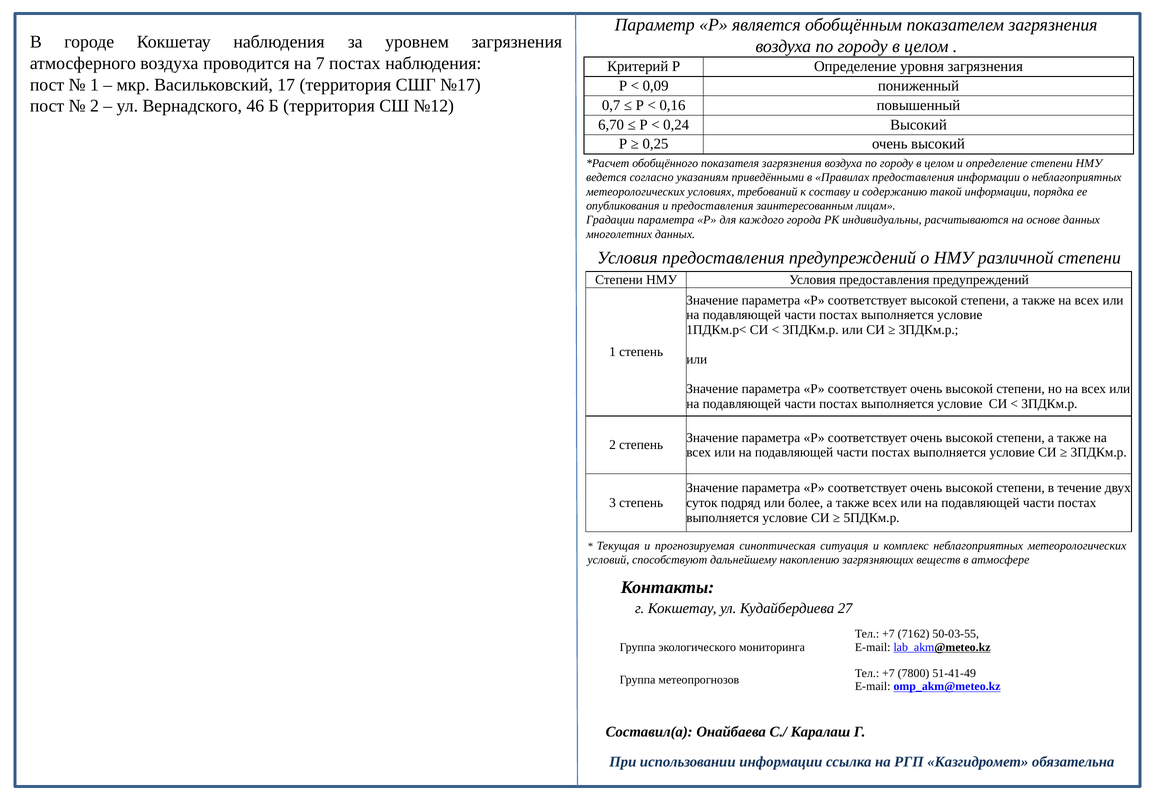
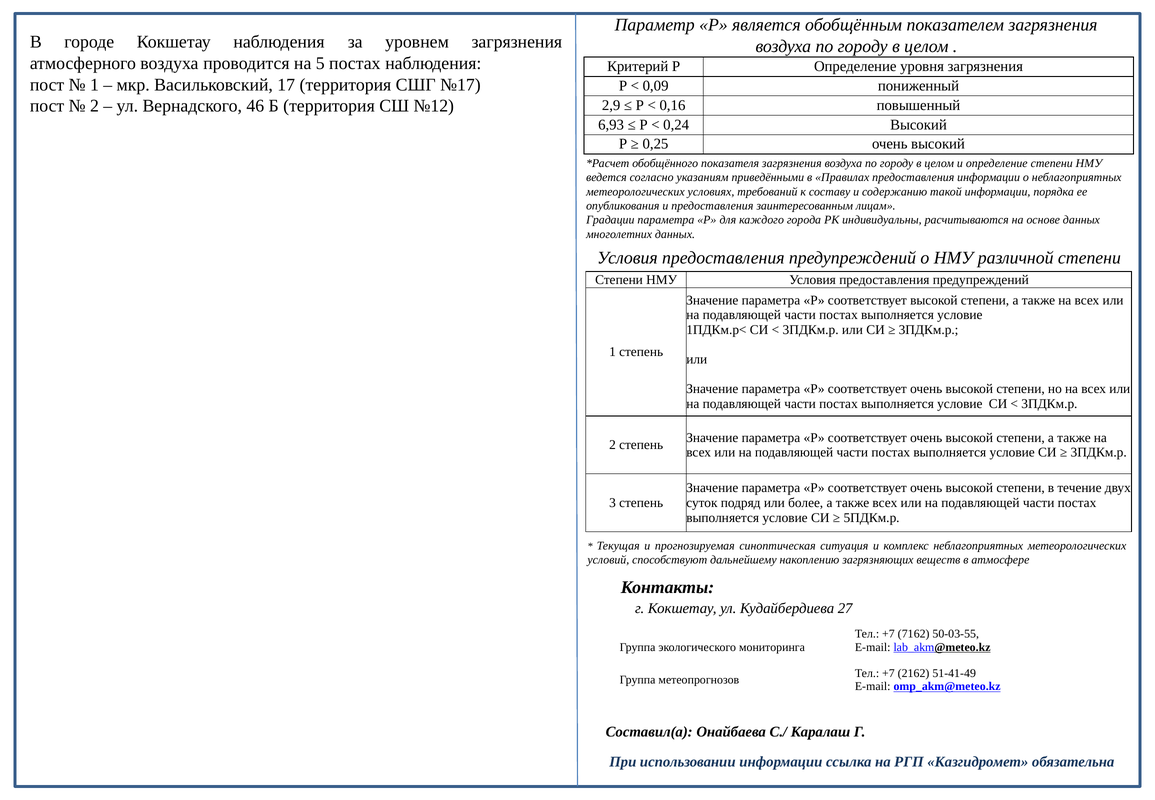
7: 7 -> 5 (320, 63)
0,7: 0,7 -> 2,9 (611, 105)
6,70: 6,70 -> 6,93 (611, 125)
7800: 7800 -> 2162 (914, 673)
